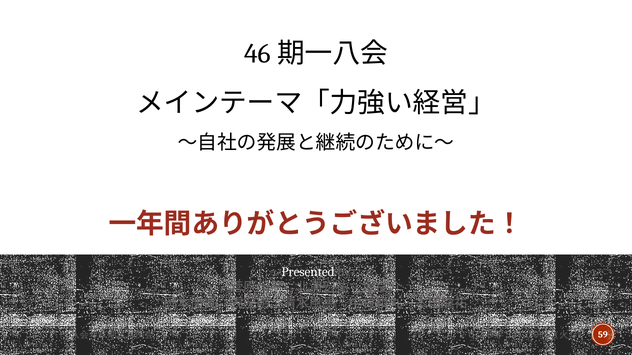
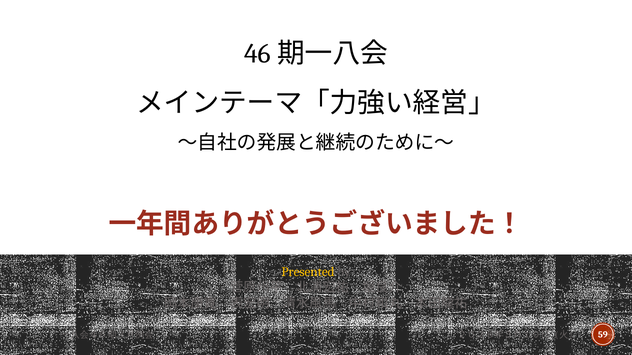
Presented colour: white -> yellow (308, 272)
